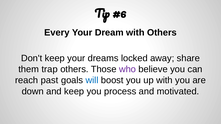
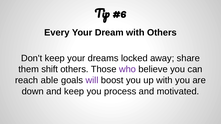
trap: trap -> shift (50, 69)
past: past -> able (50, 80)
will colour: blue -> purple (92, 80)
